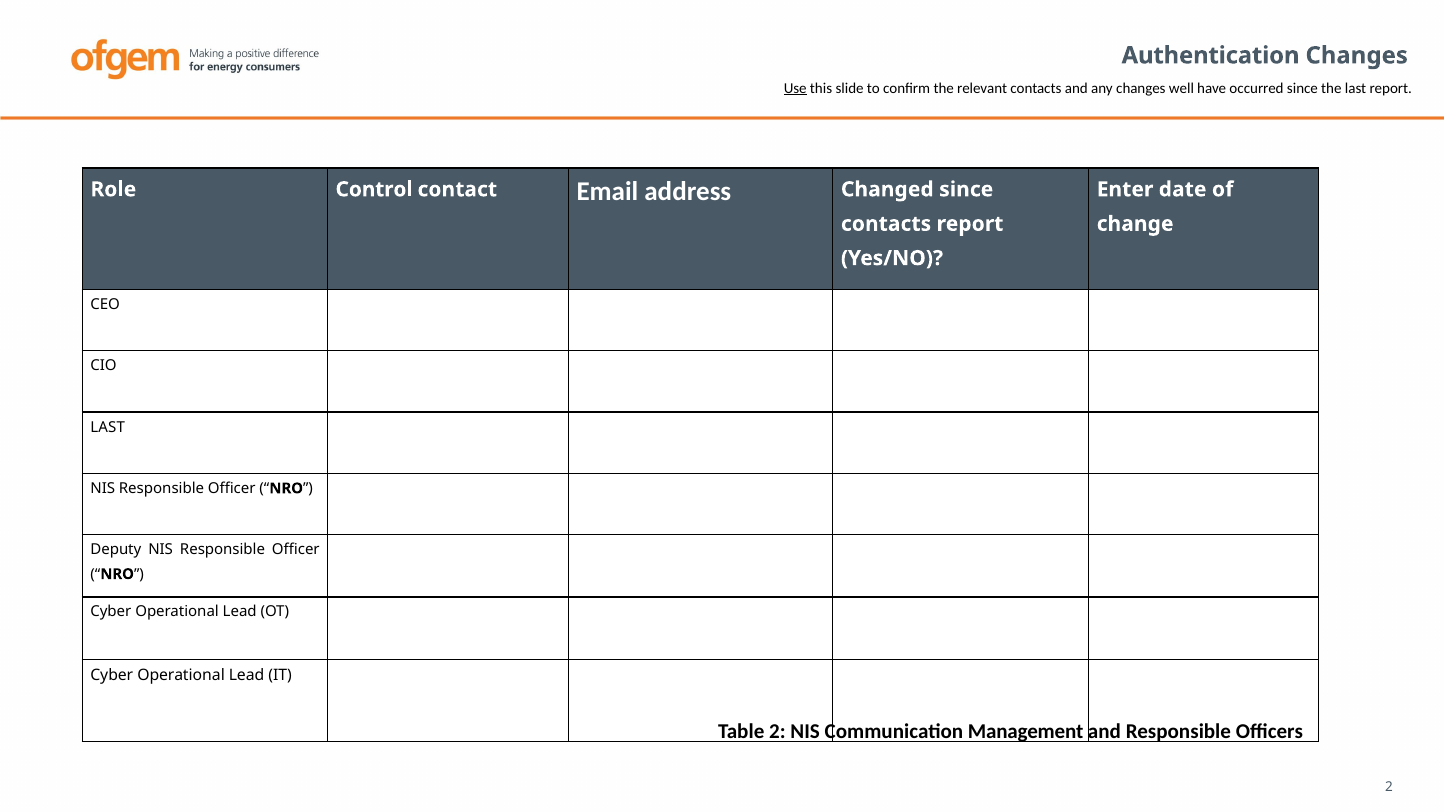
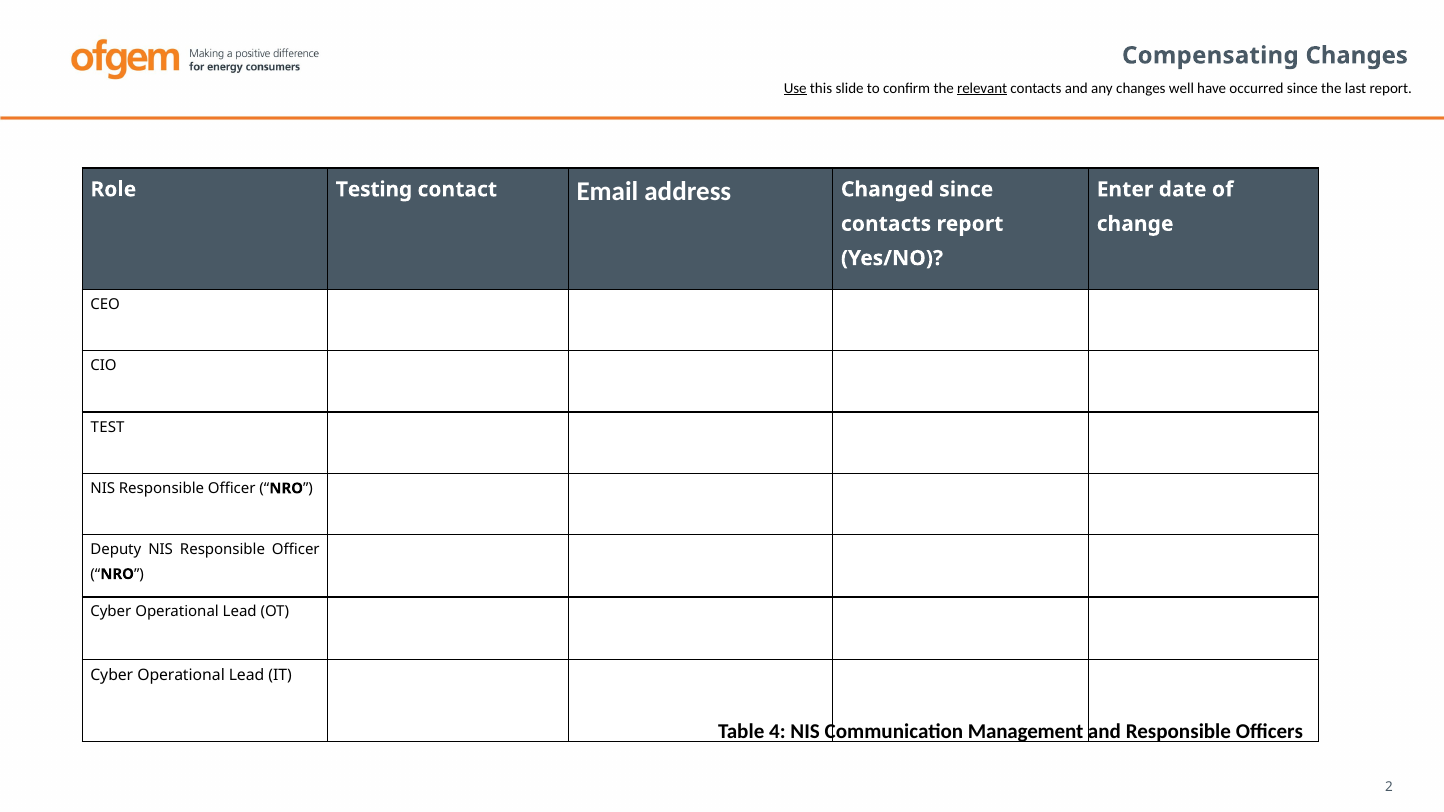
Authentication: Authentication -> Compensating (1210, 56)
relevant underline: none -> present (982, 88)
Control: Control -> Testing (374, 189)
LAST: LAST -> TEST (108, 427)
Table 2: 2 -> 4 (777, 732)
